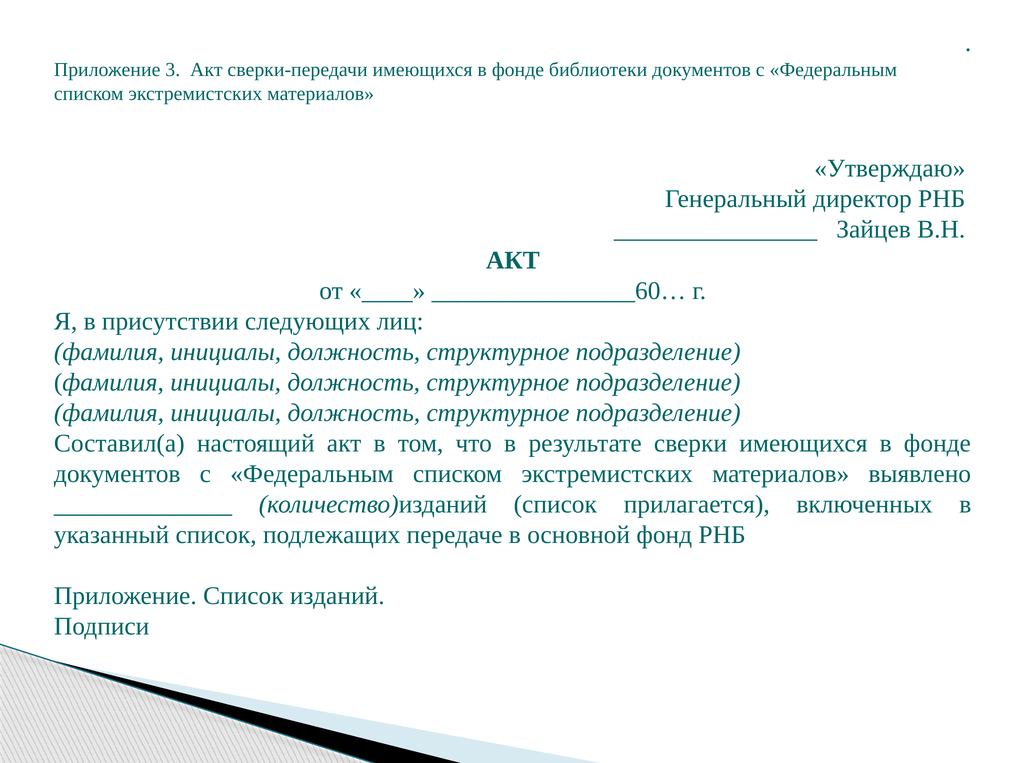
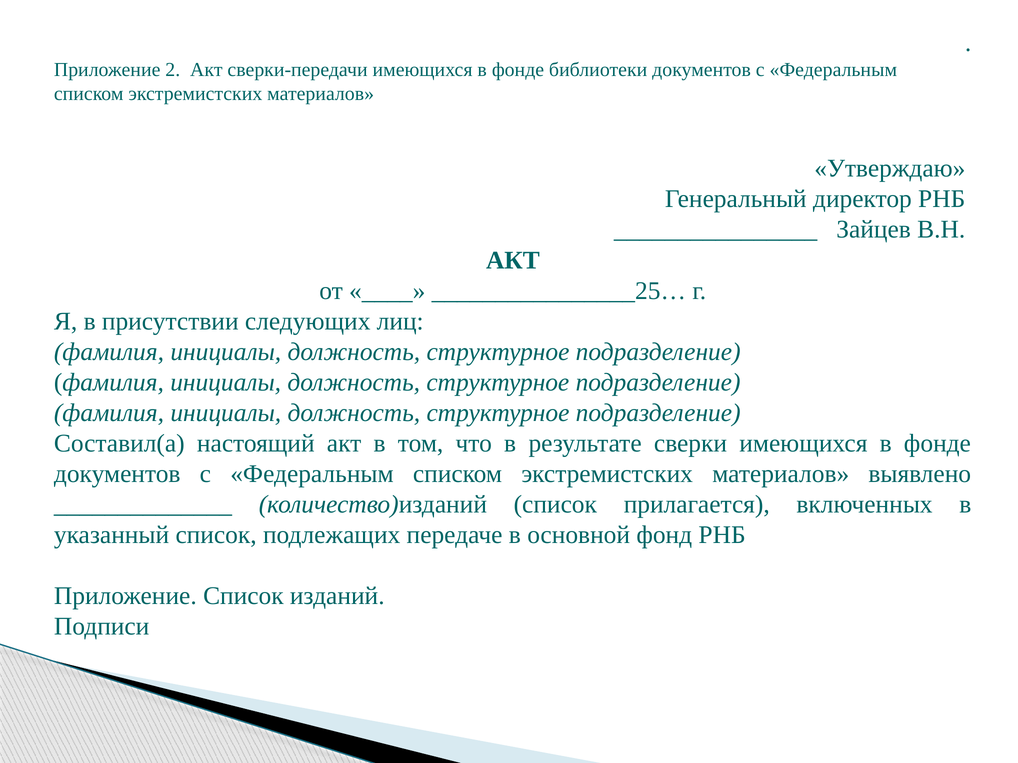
3: 3 -> 2 (173, 70)
________________60…: ________________60… -> ________________25… (559, 291)
